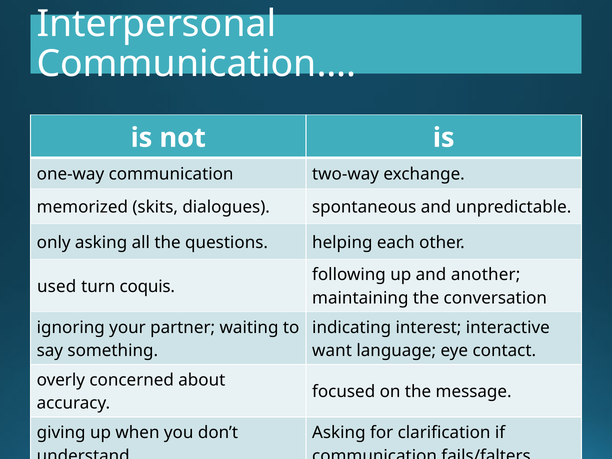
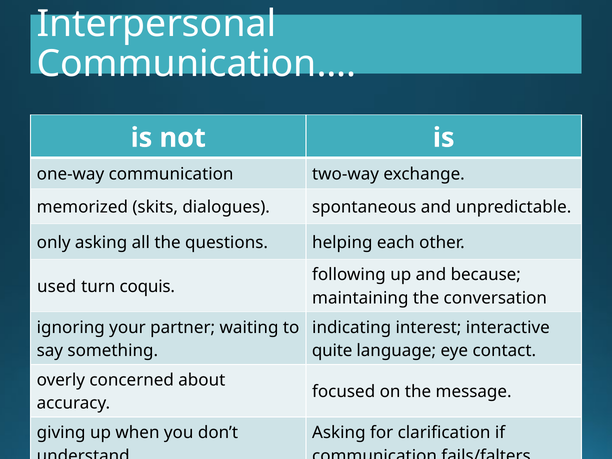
another: another -> because (486, 275)
want: want -> quite (332, 351)
